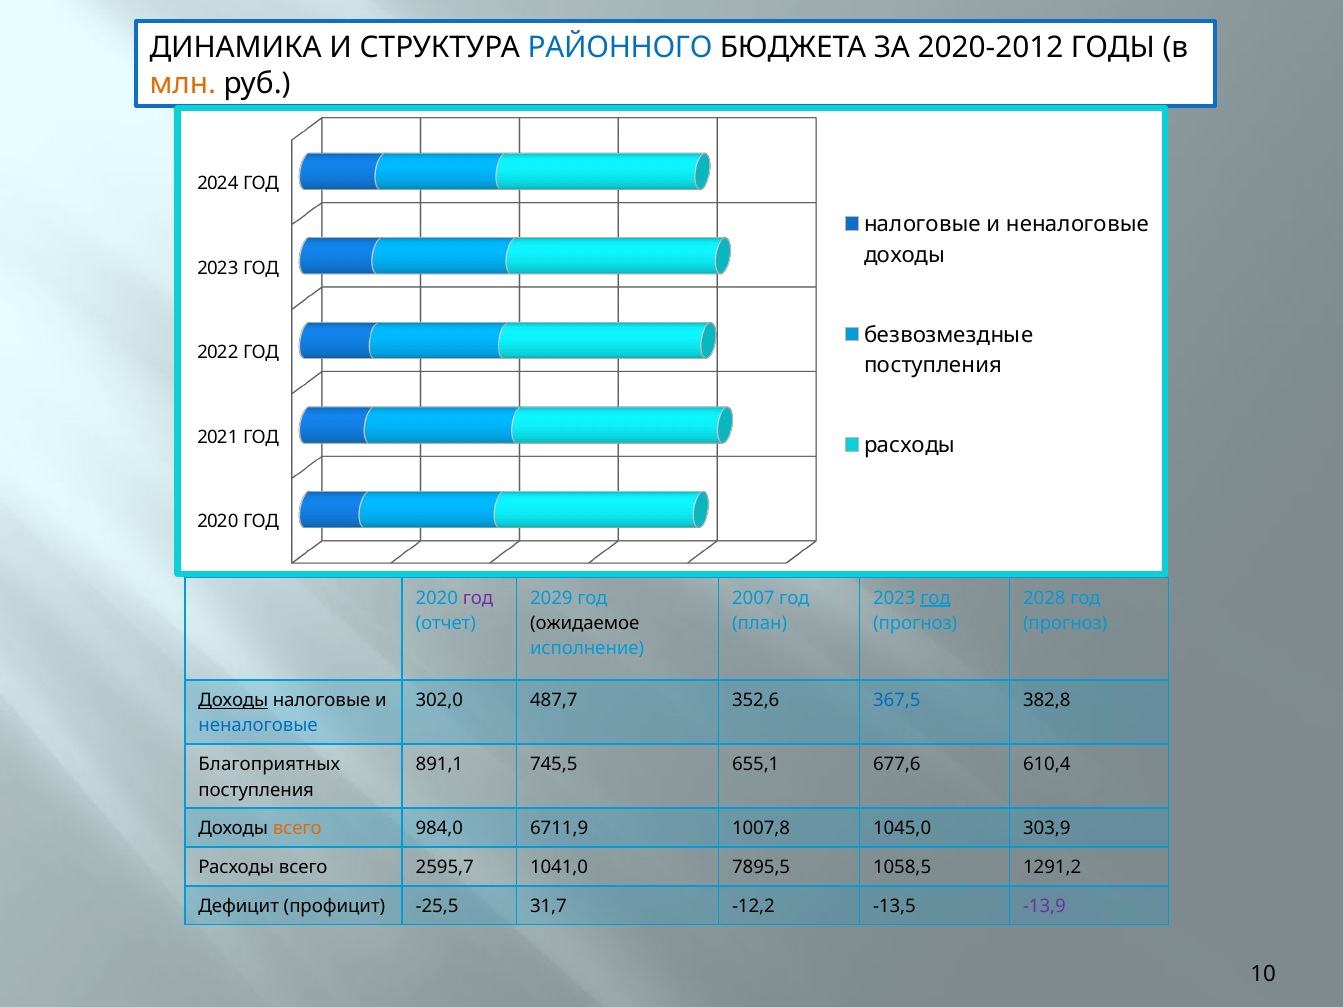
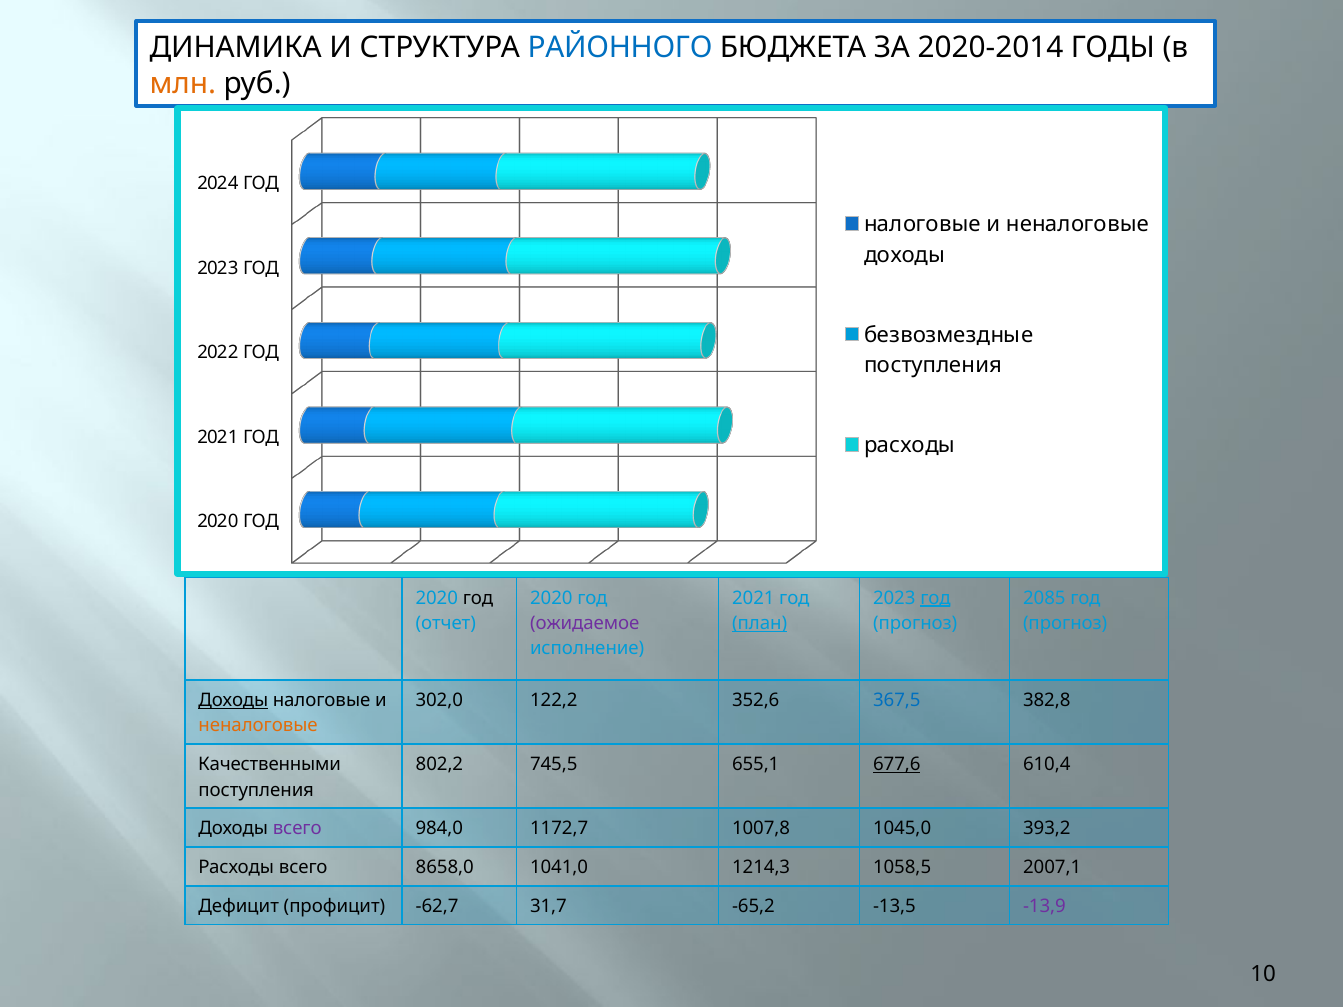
2020-2012: 2020-2012 -> 2020-2014 (991, 48)
год colour: purple -> black (478, 598)
2029: 2029 -> 2020 (551, 598)
2007: 2007 -> 2021 (753, 598)
2028: 2028 -> 2085 (1044, 598)
ожидаемое colour: black -> purple (585, 623)
план underline: none -> present (760, 623)
487,7: 487,7 -> 122,2 (554, 701)
неналоговые colour: blue -> orange (258, 726)
Благоприятных: Благоприятных -> Качественными (269, 765)
891,1: 891,1 -> 802,2 (439, 765)
677,6 underline: none -> present (897, 765)
всего colour: orange -> purple (297, 829)
6711,9: 6711,9 -> 1172,7 (559, 829)
303,9: 303,9 -> 393,2 (1047, 829)
2595,7: 2595,7 -> 8658,0 (445, 868)
7895,5: 7895,5 -> 1214,3 (761, 868)
1291,2: 1291,2 -> 2007,1 (1052, 868)
-25,5: -25,5 -> -62,7 (437, 906)
-12,2: -12,2 -> -65,2 (753, 906)
